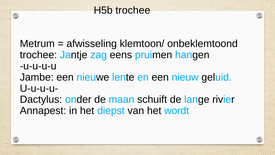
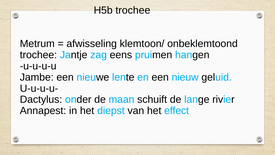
wordt: wordt -> effect (177, 111)
